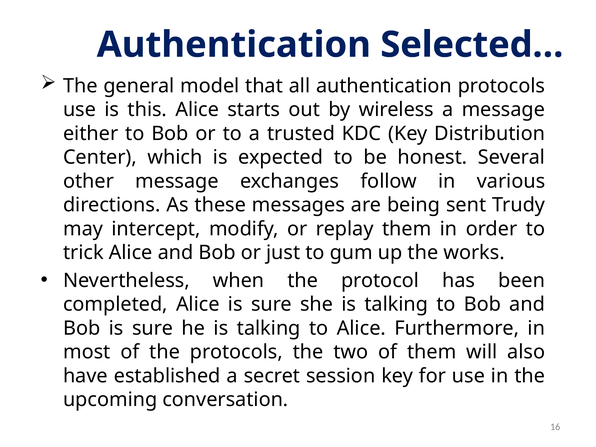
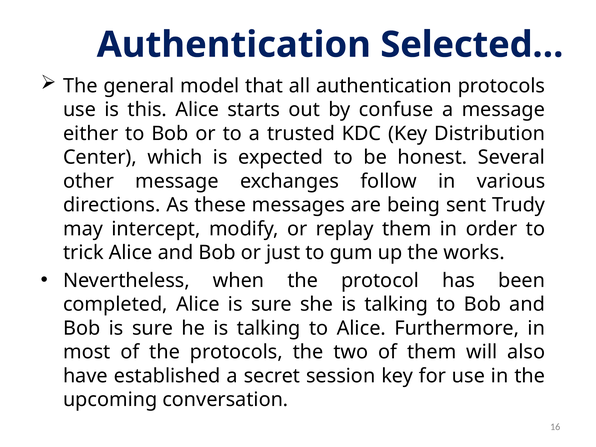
wireless: wireless -> confuse (396, 110)
